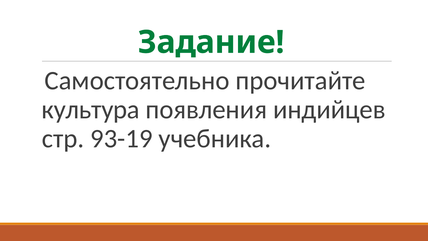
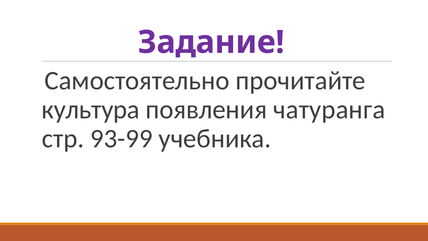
Задание colour: green -> purple (211, 42)
индийцев: индийцев -> чатуранга (329, 110)
93-19: 93-19 -> 93-99 (121, 138)
